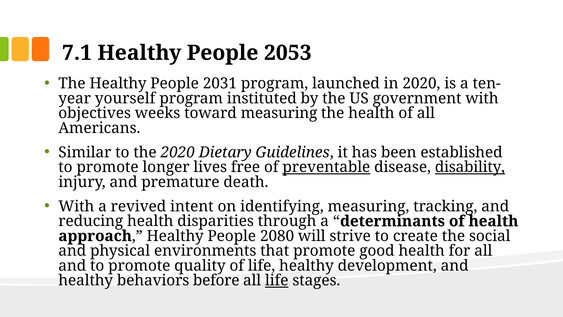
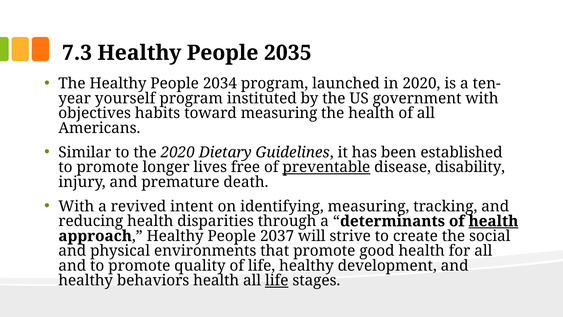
7.1: 7.1 -> 7.3 (77, 53)
2053: 2053 -> 2035 (288, 53)
2031: 2031 -> 2034 (220, 84)
weeks: weeks -> habits (158, 113)
disability underline: present -> none (470, 167)
health underline: none -> present (493, 221)
2080: 2080 -> 2037 (277, 236)
behaviors before: before -> health (216, 280)
